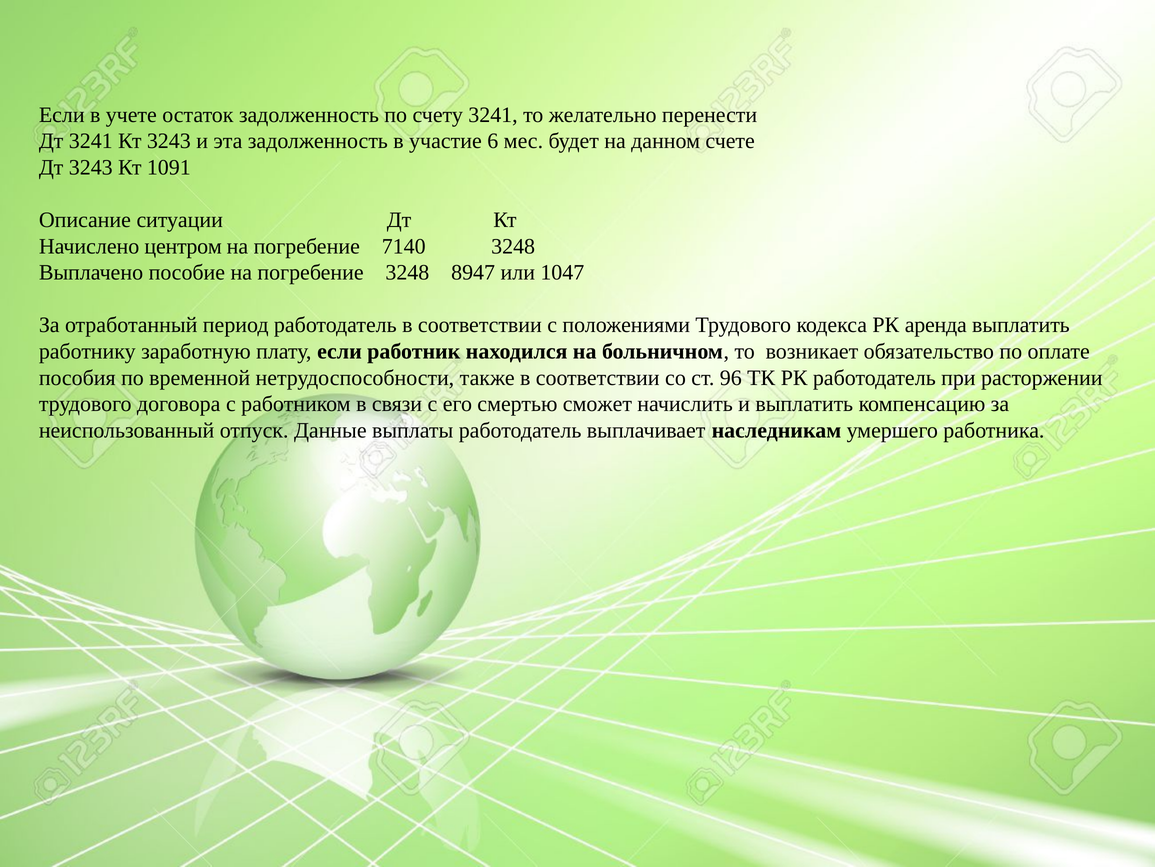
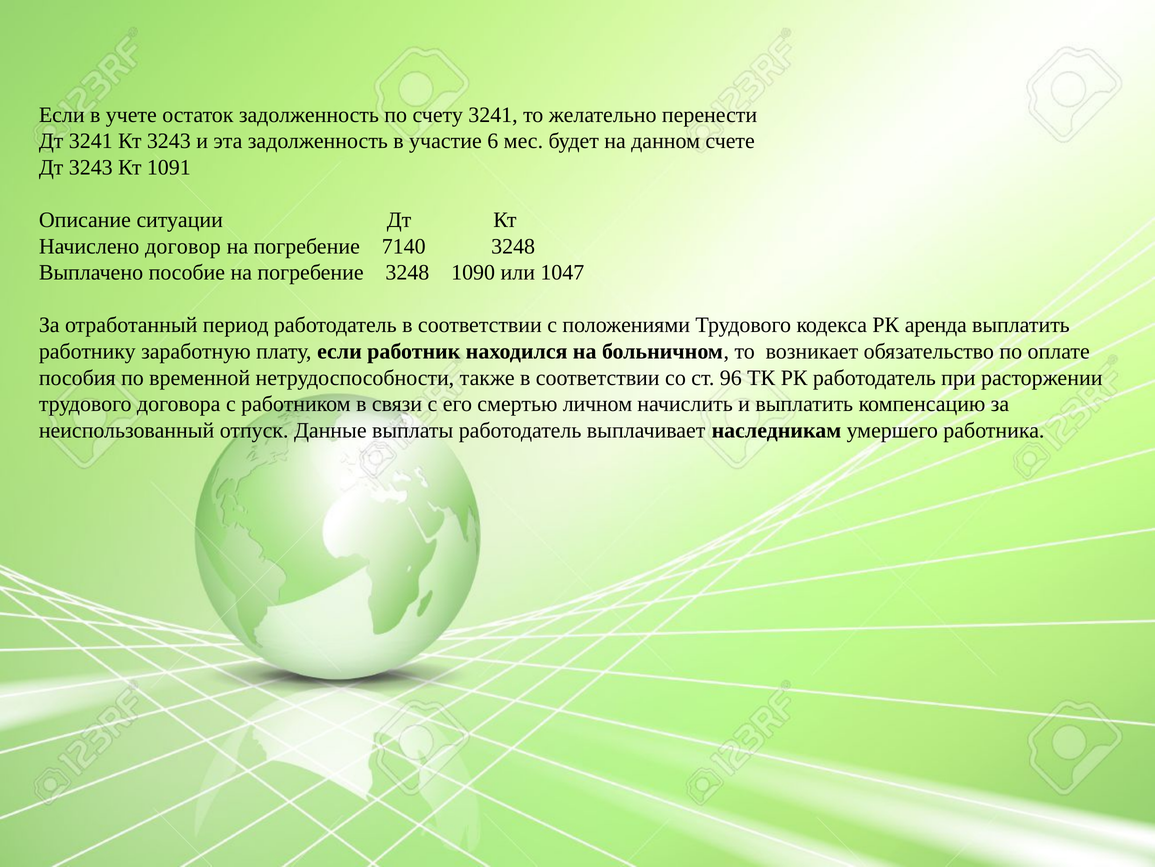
центром: центром -> договор (183, 246)
8947: 8947 -> 1090 (473, 272)
сможет: сможет -> личном (597, 404)
